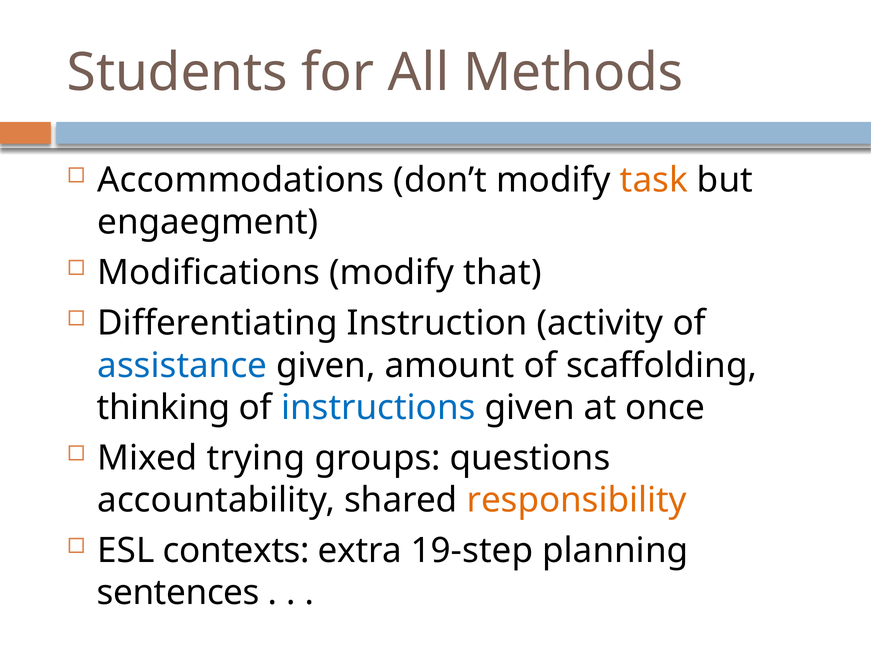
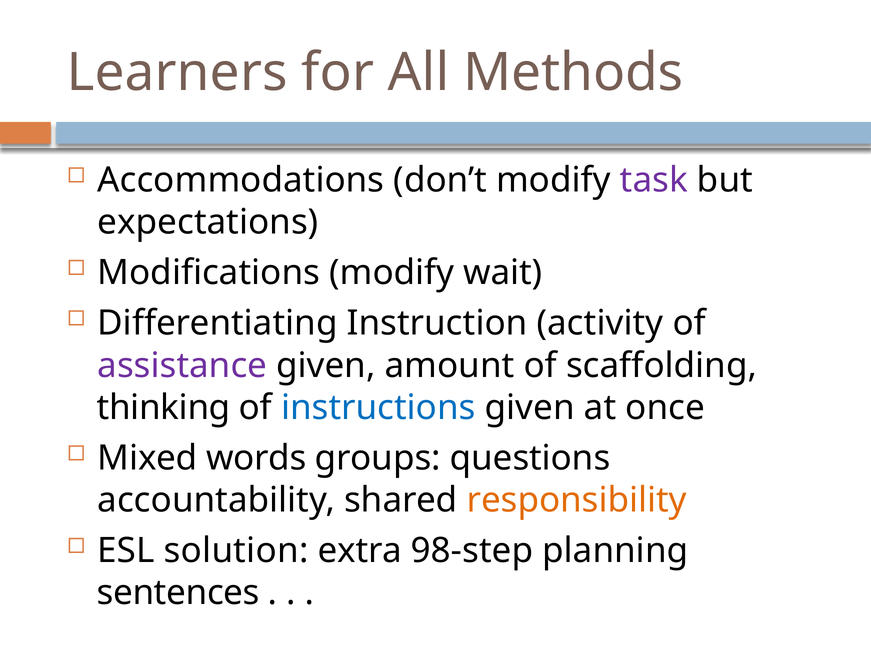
Students: Students -> Learners (177, 73)
task colour: orange -> purple (654, 180)
engaegment: engaegment -> expectations (208, 222)
that: that -> wait (503, 273)
assistance colour: blue -> purple (182, 366)
trying: trying -> words (256, 458)
contexts: contexts -> solution (236, 551)
19-step: 19-step -> 98-step (472, 551)
